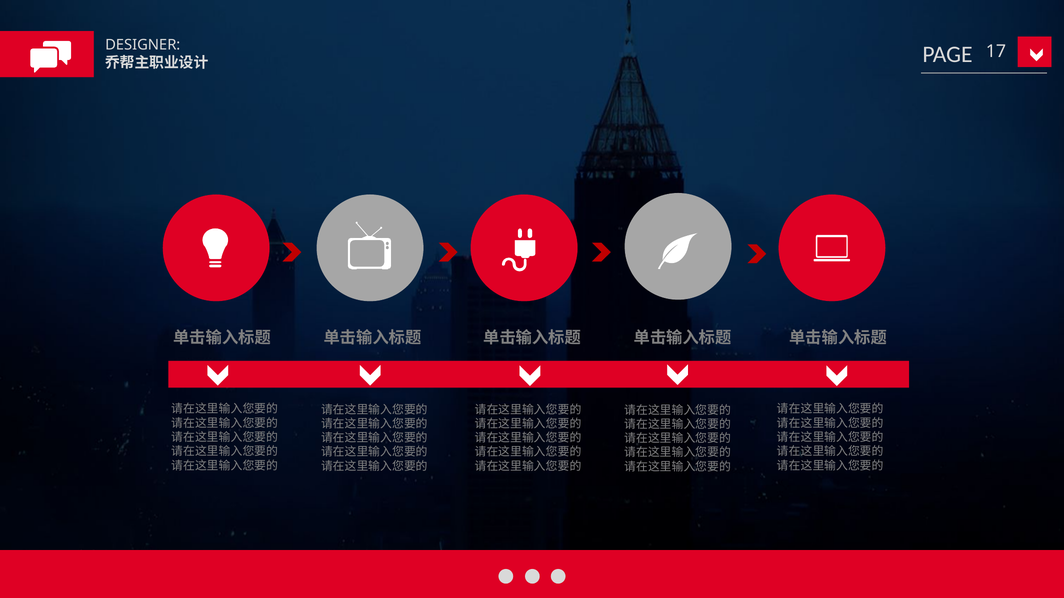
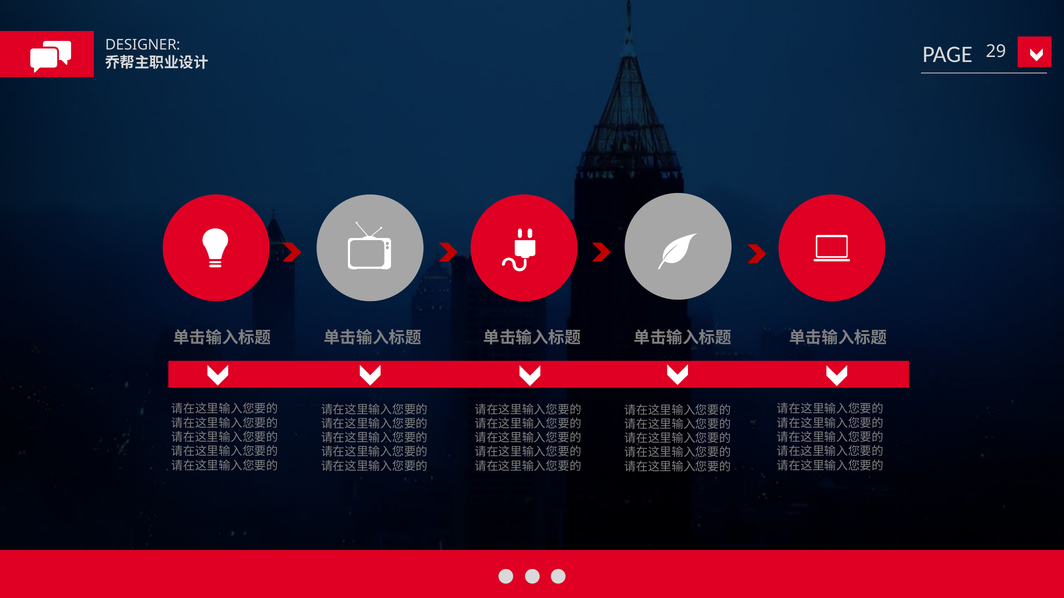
17: 17 -> 29 (996, 52)
